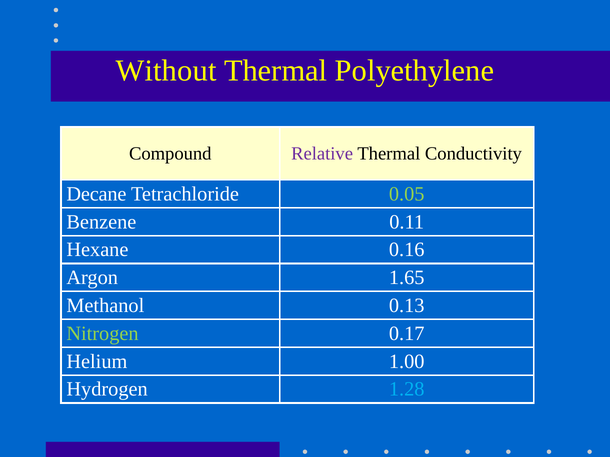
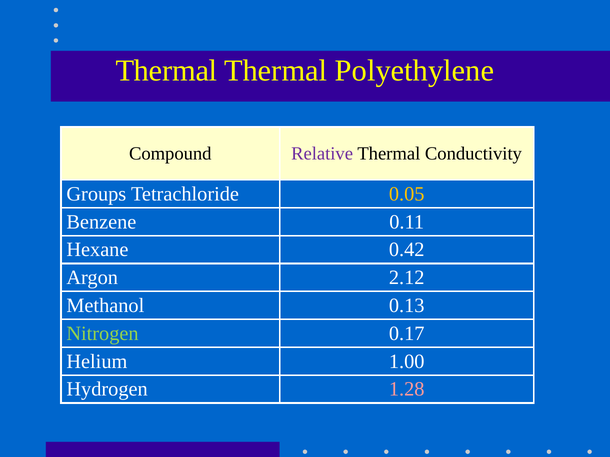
Without: Without -> Thermal (166, 71)
Decane: Decane -> Groups (96, 194)
0.05 colour: light green -> yellow (407, 194)
0.16: 0.16 -> 0.42 (407, 250)
1.65: 1.65 -> 2.12 (407, 278)
1.28 colour: light blue -> pink (407, 390)
